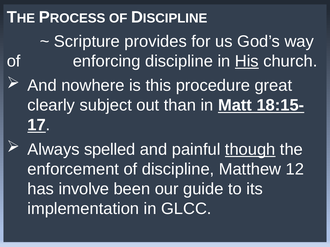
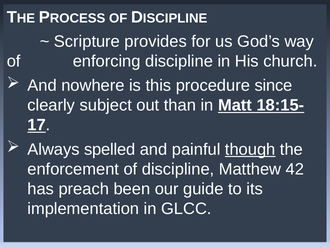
His underline: present -> none (247, 61)
great: great -> since (273, 86)
12: 12 -> 42 (295, 169)
involve: involve -> preach (84, 189)
